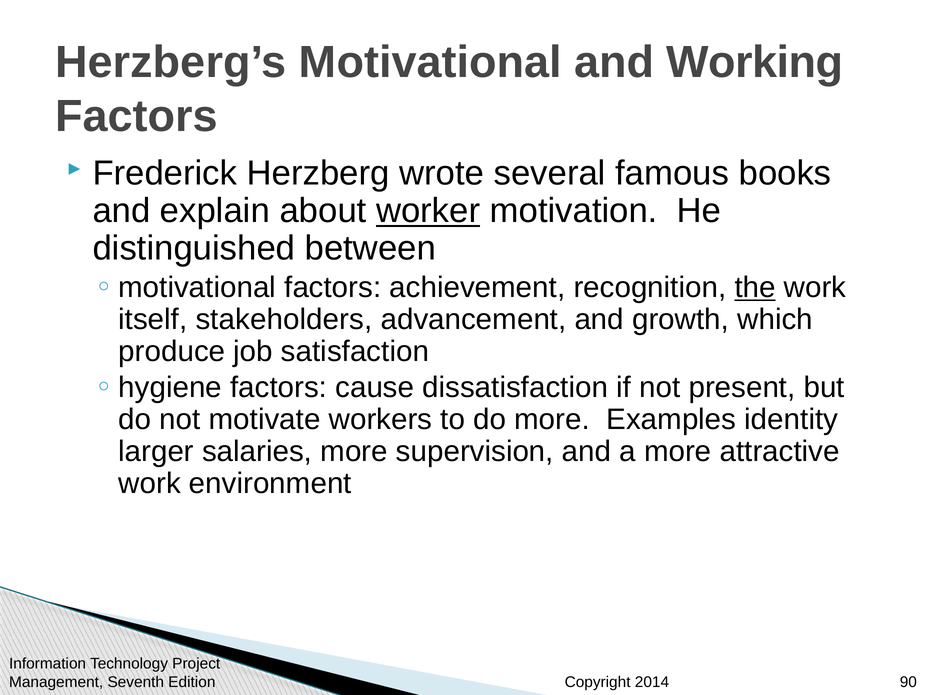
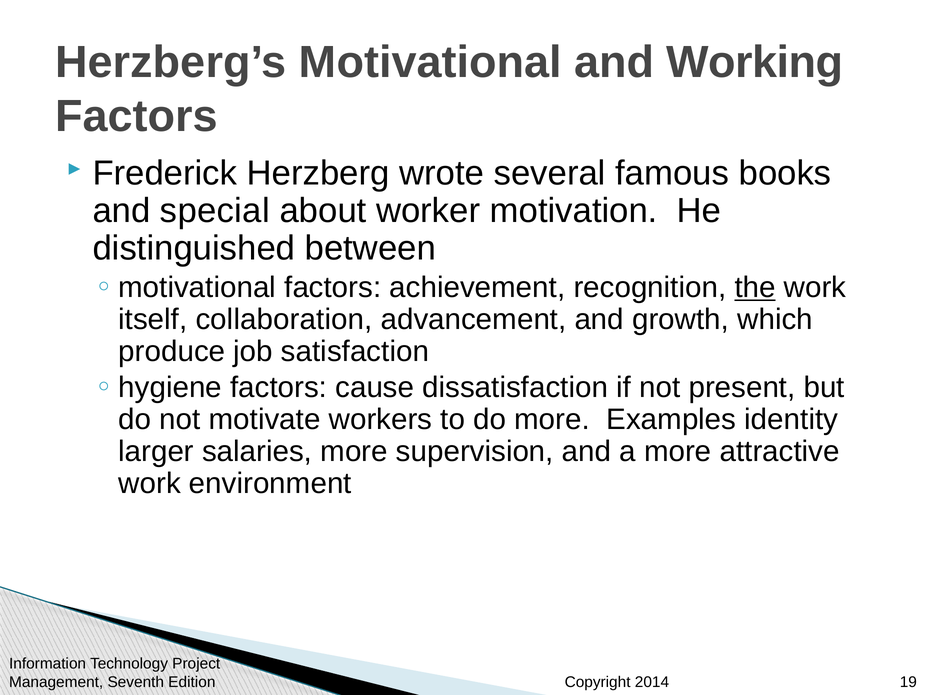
explain: explain -> special (215, 211)
worker underline: present -> none (428, 211)
stakeholders: stakeholders -> collaboration (284, 319)
90: 90 -> 19 (908, 682)
